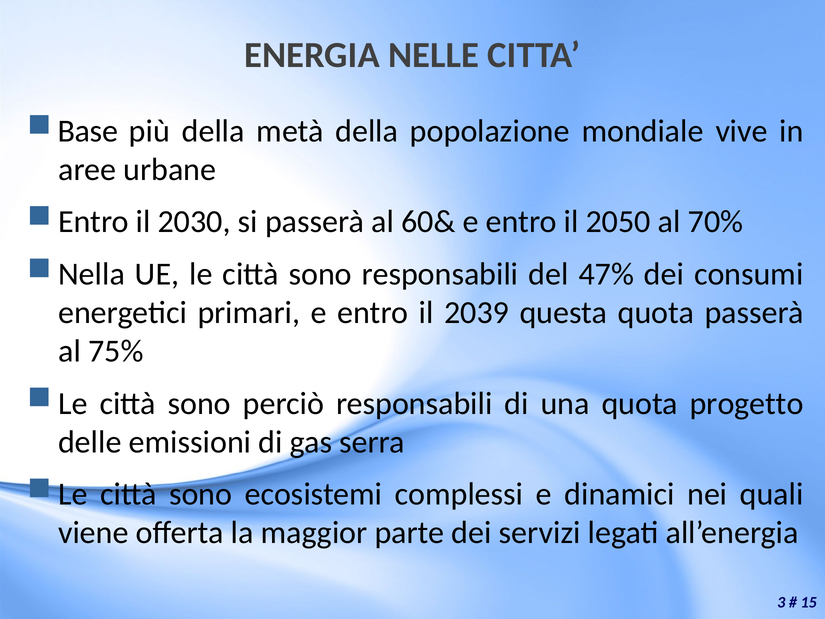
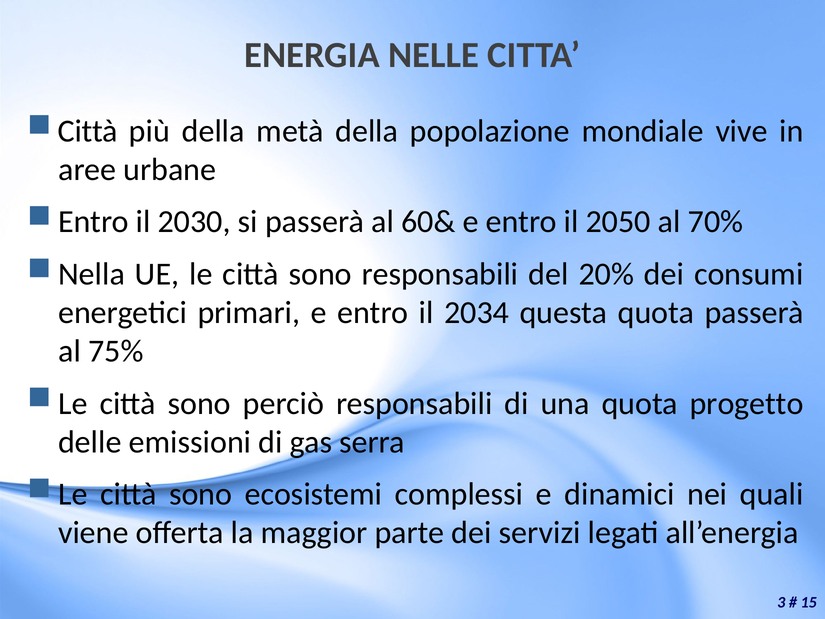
Base: Base -> Città (88, 131)
47%: 47% -> 20% (606, 274)
2039: 2039 -> 2034 (477, 313)
